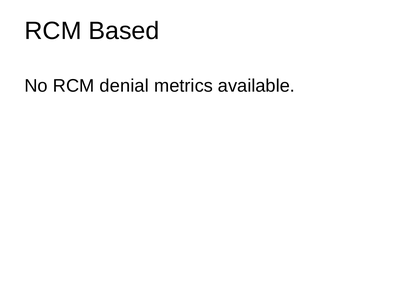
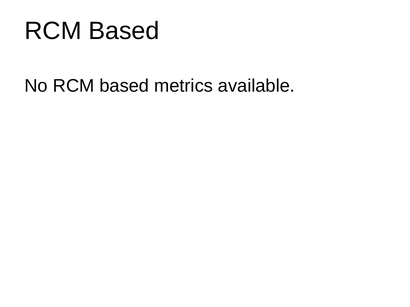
No RCM denial: denial -> based (124, 86)
